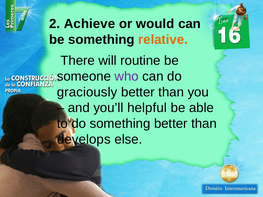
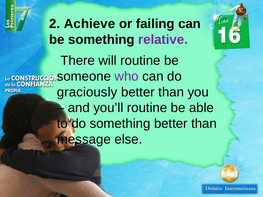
would: would -> failing (155, 24)
relative colour: orange -> purple (163, 40)
you’ll helpful: helpful -> routine (147, 108)
develops: develops -> message (84, 140)
